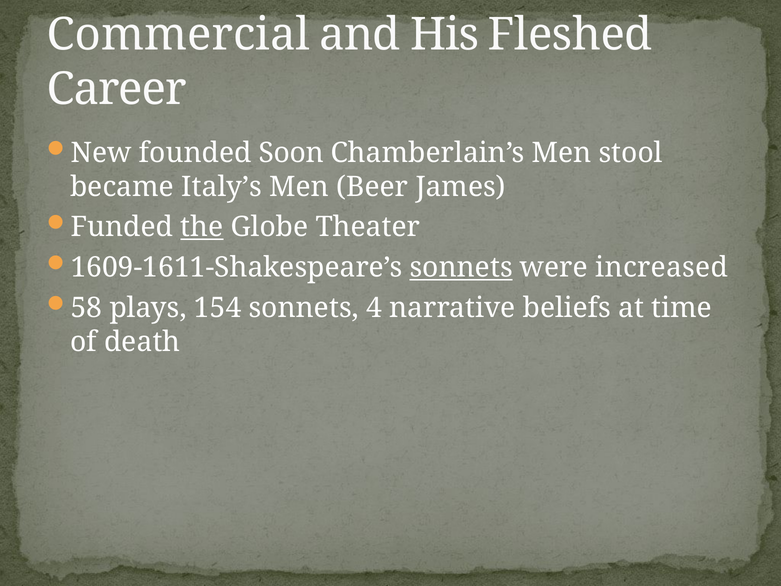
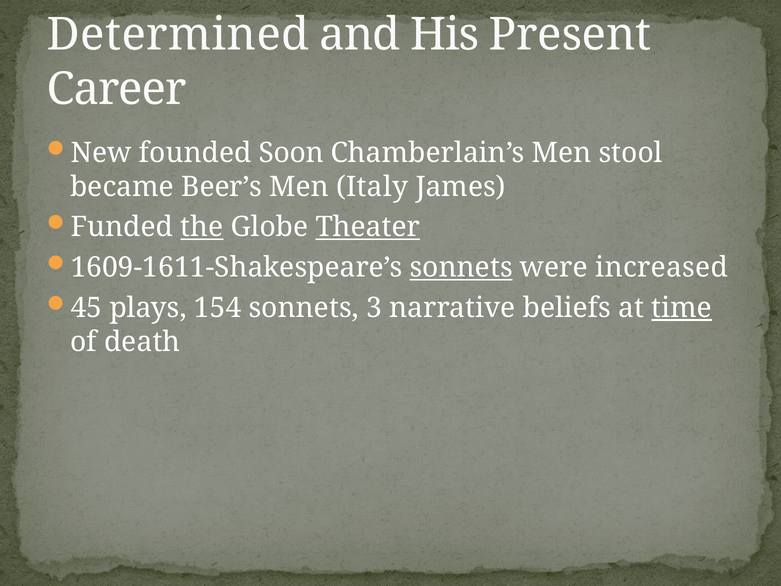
Commercial: Commercial -> Determined (178, 34)
Fleshed: Fleshed -> Present (570, 34)
Italy’s: Italy’s -> Beer’s (222, 187)
Beer: Beer -> Italy (372, 187)
Theater underline: none -> present (368, 227)
58: 58 -> 45 (86, 308)
4: 4 -> 3 (374, 308)
time underline: none -> present (682, 308)
